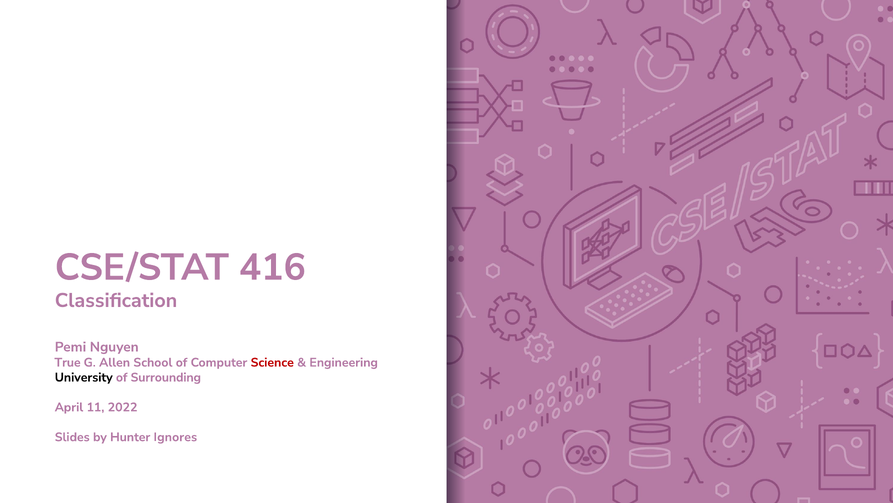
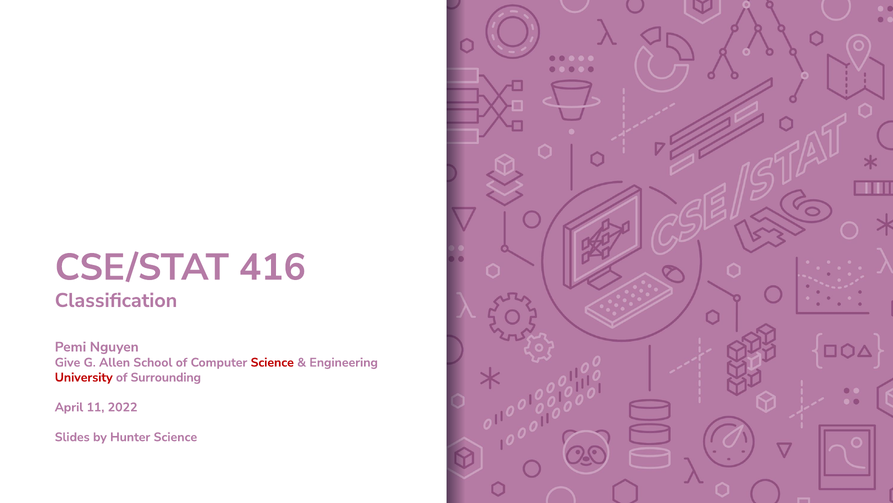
True: True -> Give (68, 362)
University colour: black -> red (84, 377)
Hunter Ignores: Ignores -> Science (175, 437)
